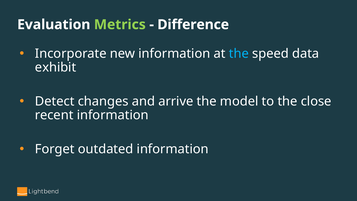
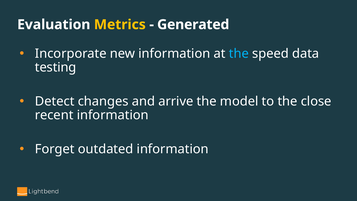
Metrics colour: light green -> yellow (120, 25)
Difference: Difference -> Generated (193, 25)
exhibit: exhibit -> testing (56, 67)
